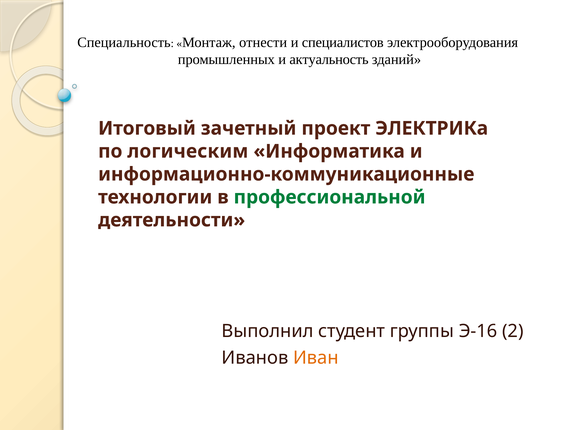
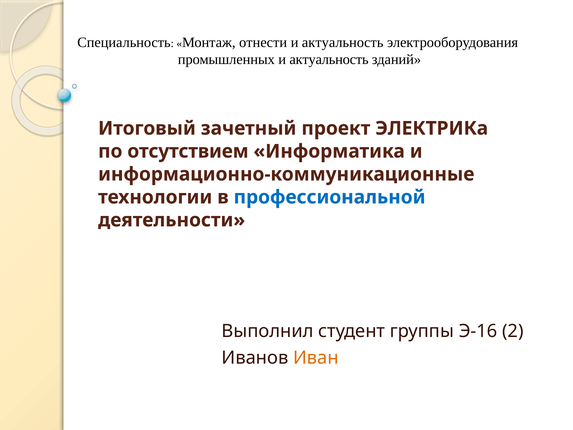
специалистов: специалистов -> актуальность (343, 42)
логическим: логическим -> отсутствием (188, 151)
профессиональной colour: green -> blue (330, 197)
